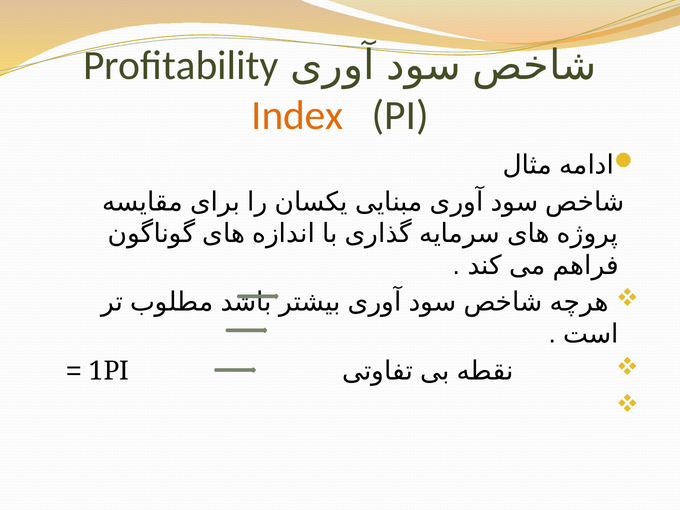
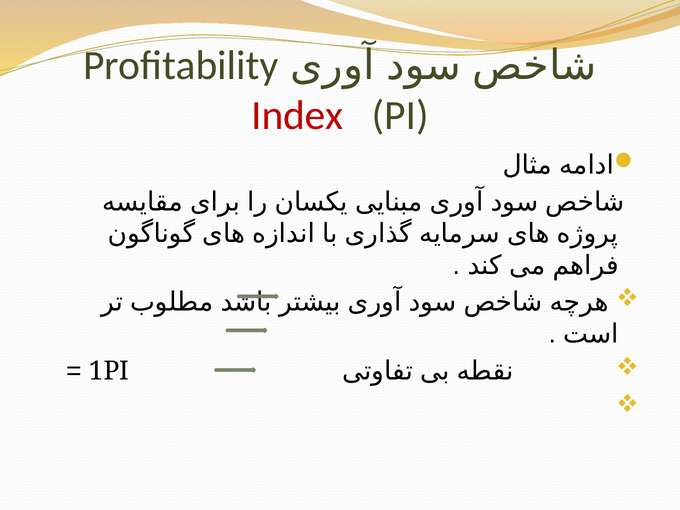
Index colour: orange -> red (297, 115)
